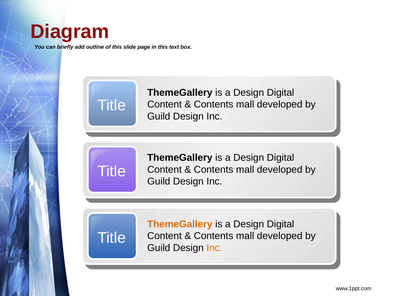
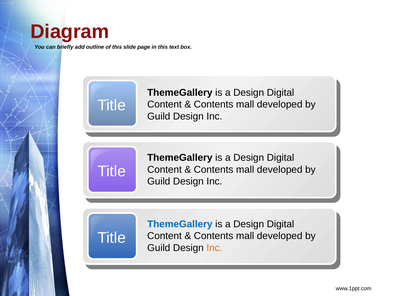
ThemeGallery colour: orange -> blue (180, 224)
